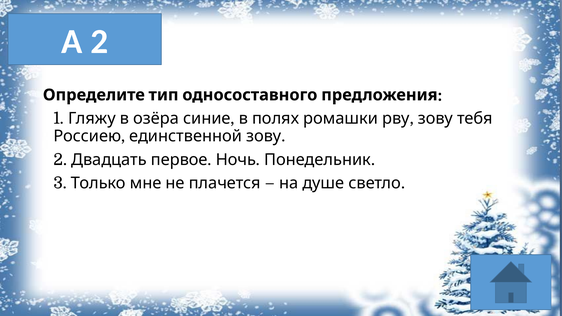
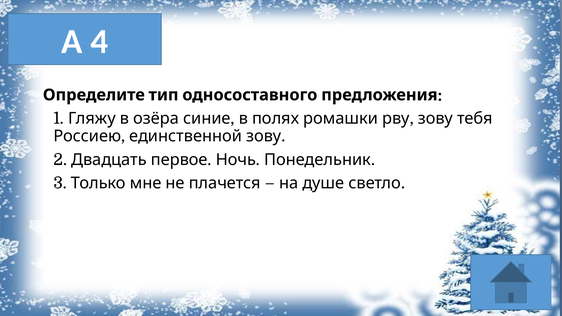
А 2: 2 -> 4 (99, 42)
